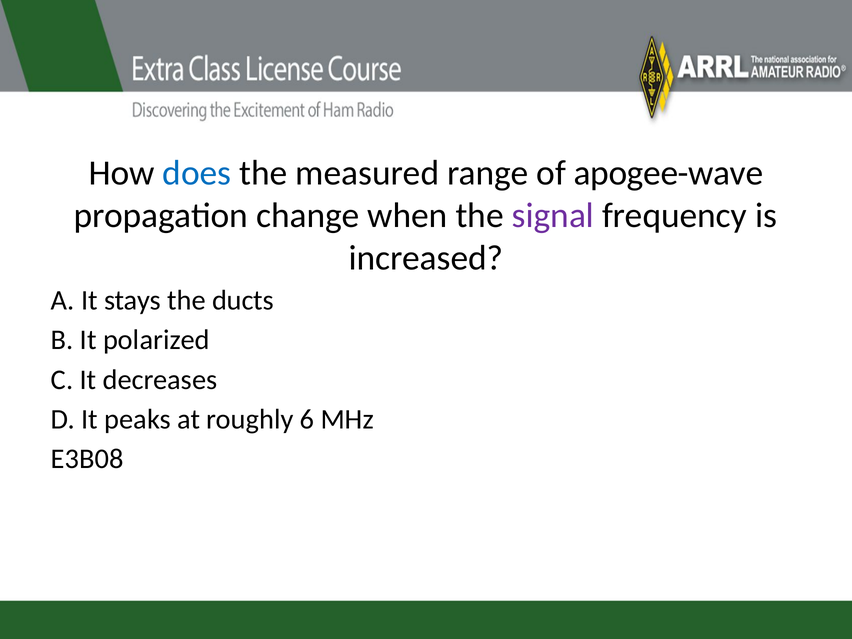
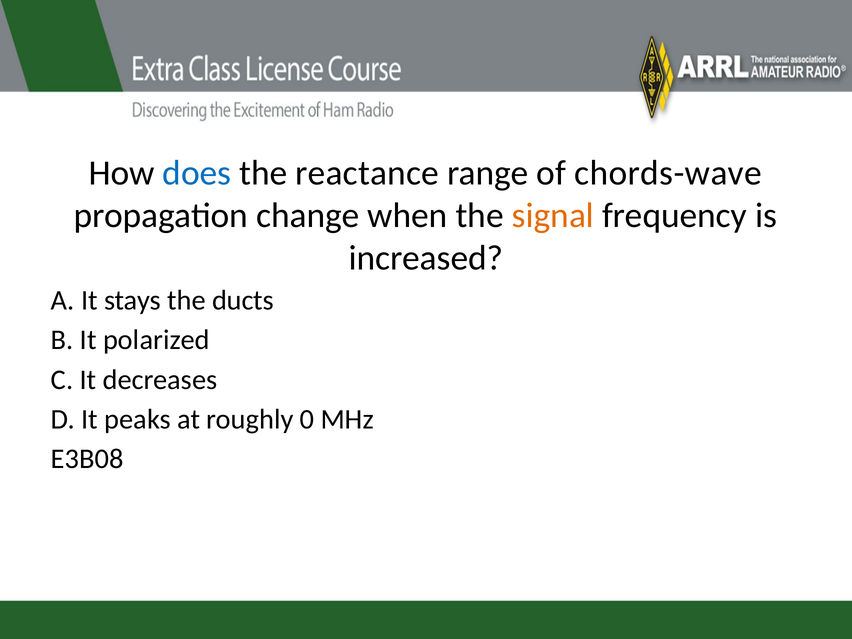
measured: measured -> reactance (367, 173)
apogee-wave: apogee-wave -> chords-wave (668, 173)
signal colour: purple -> orange (553, 215)
6: 6 -> 0 (307, 419)
